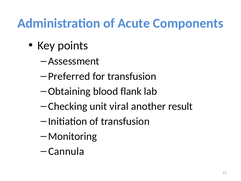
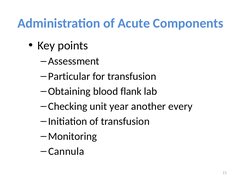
Preferred: Preferred -> Particular (69, 76)
viral: viral -> year (119, 106)
result: result -> every (180, 106)
